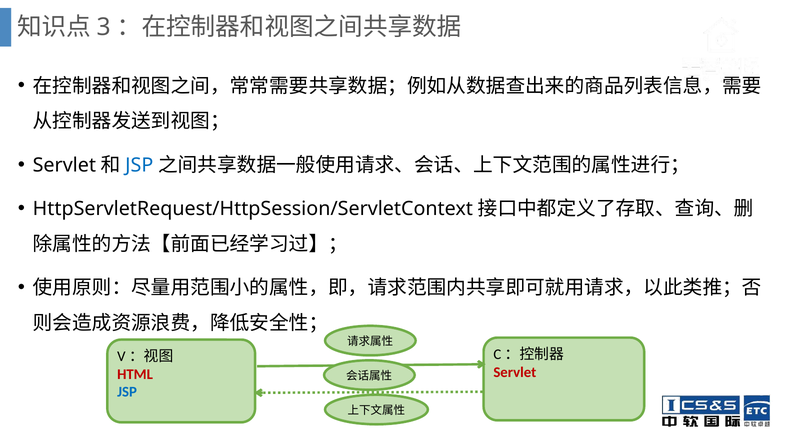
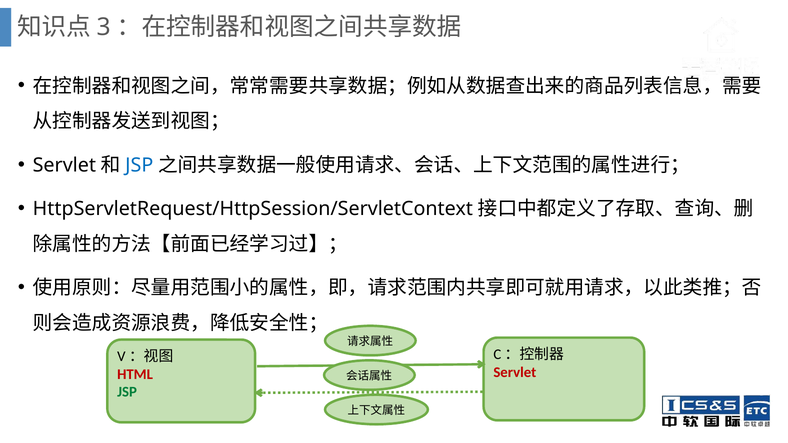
JSP colour: blue -> green (127, 392)
